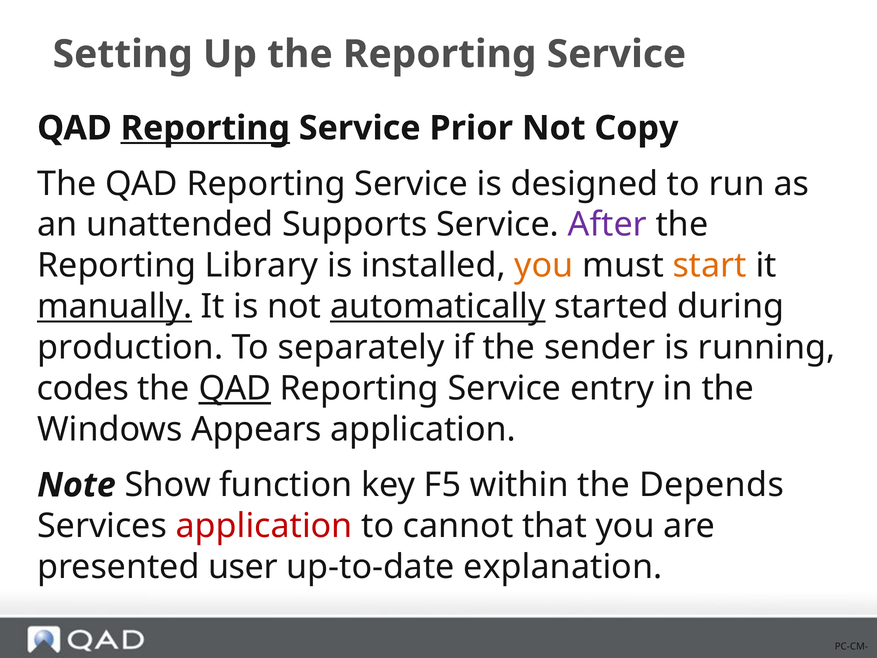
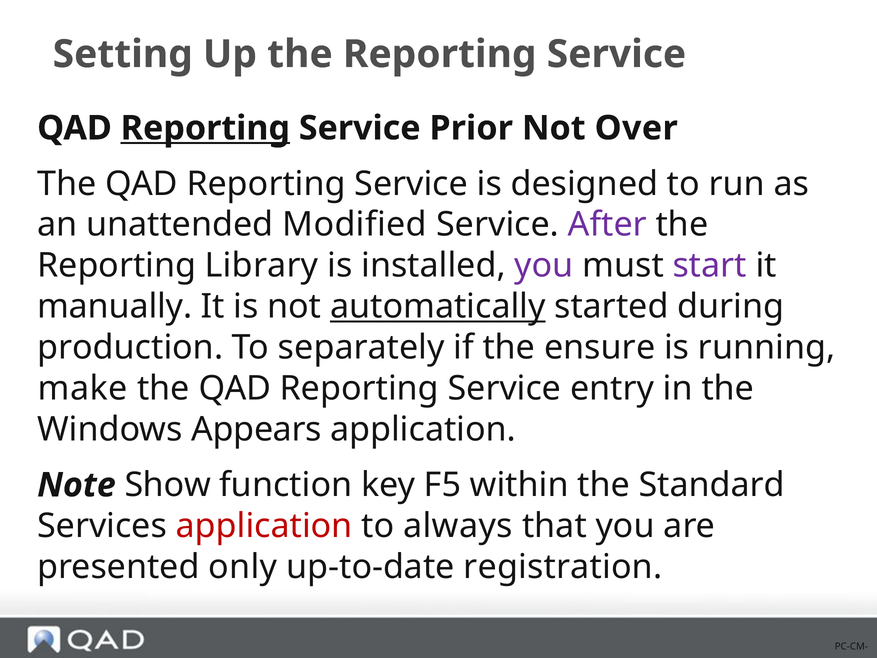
Copy: Copy -> Over (636, 128)
Supports: Supports -> Modified (355, 225)
you colour: orange -> purple (544, 266)
start colour: orange -> purple (710, 266)
manually underline: present -> none (115, 307)
sender: sender -> ensure (600, 347)
codes: codes -> make (83, 388)
QAD underline: present -> none (235, 388)
Depends: Depends -> Standard (712, 485)
cannot: cannot -> always (458, 526)
user: user -> only (243, 567)
explanation: explanation -> registration (563, 567)
